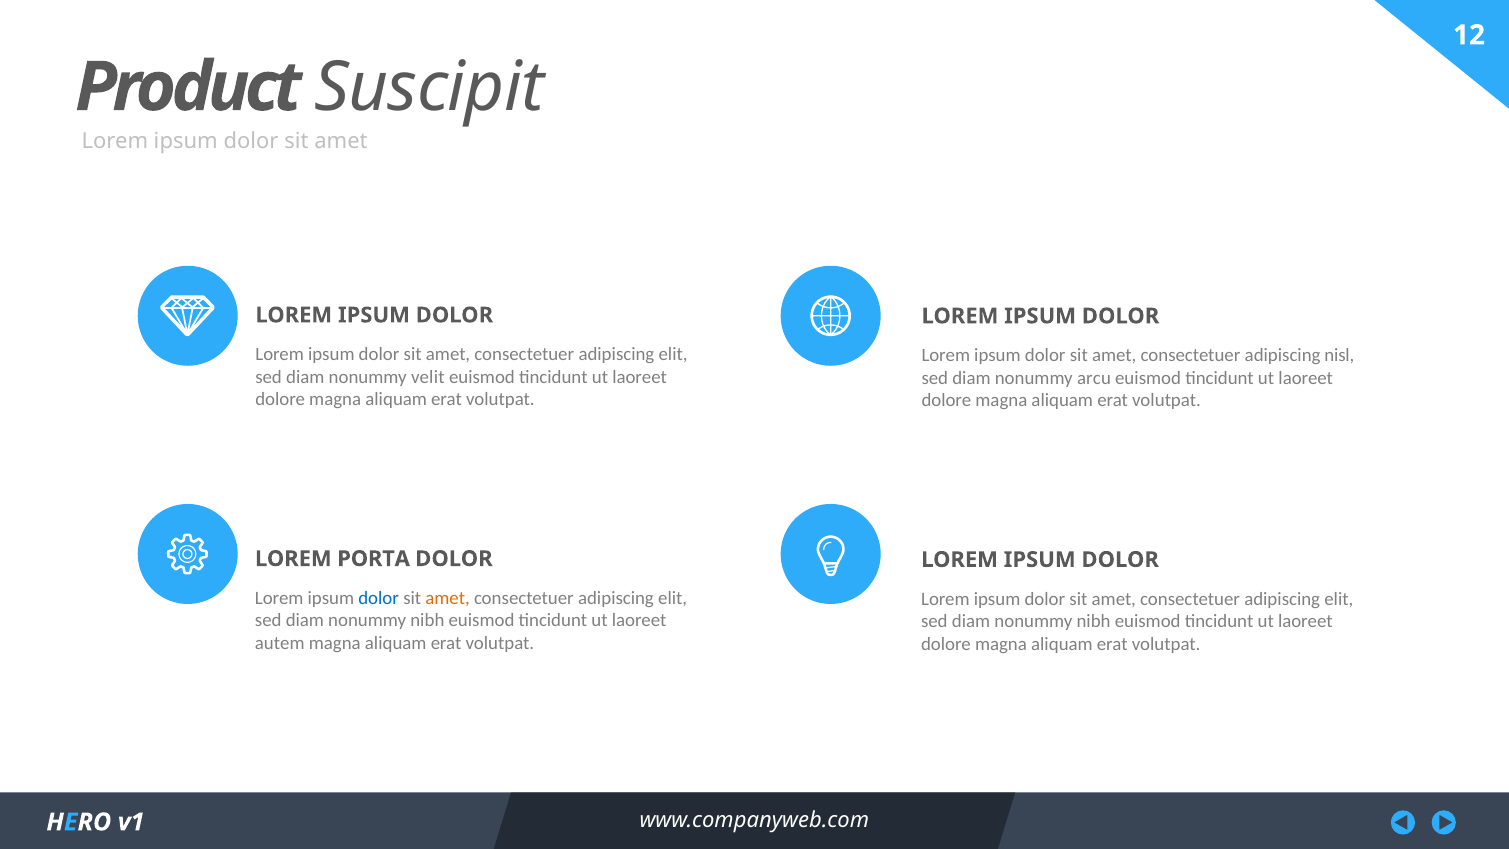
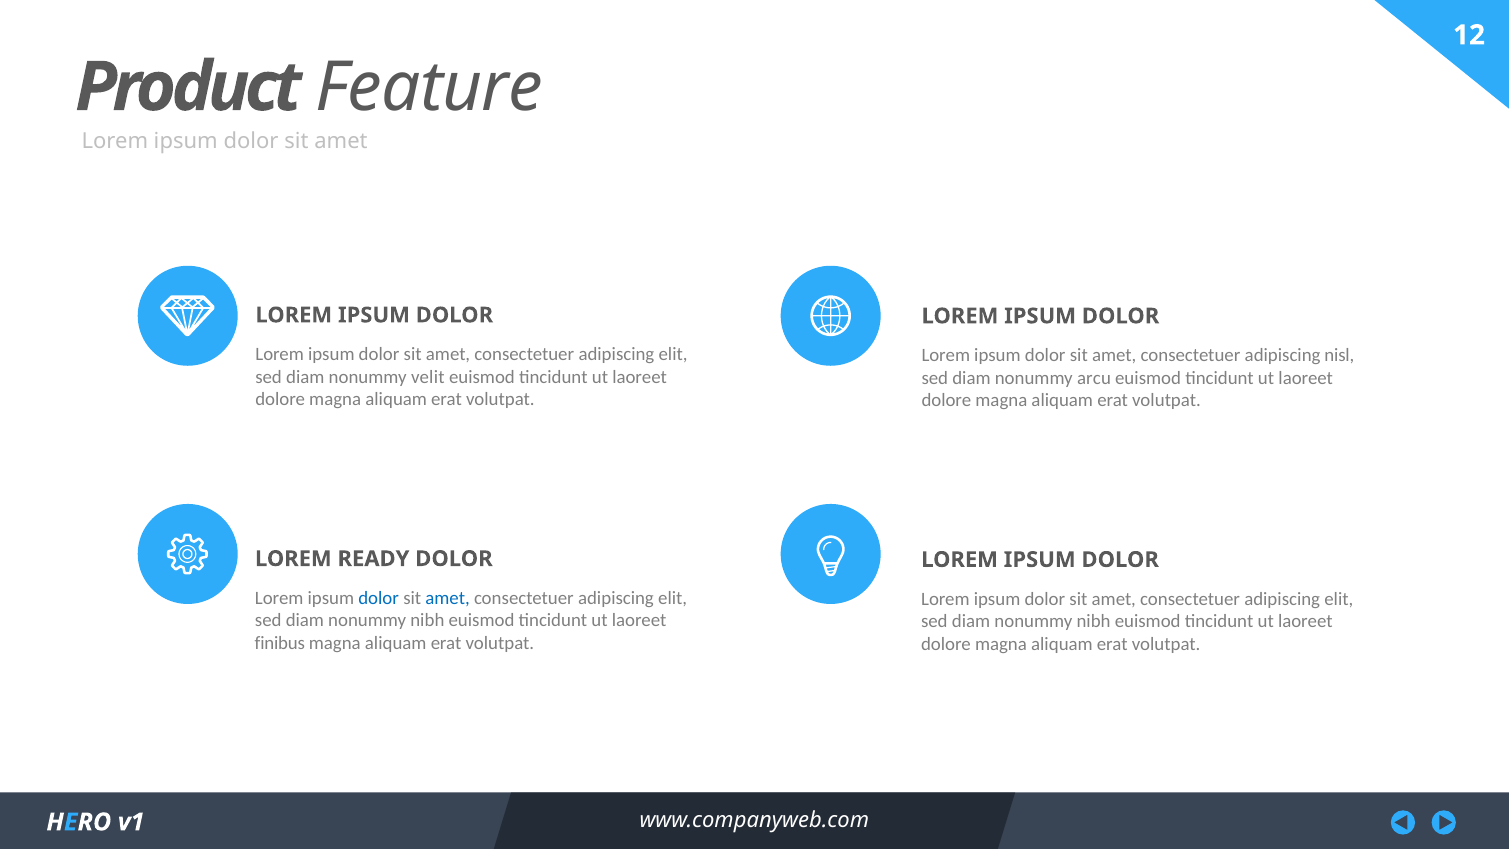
Suscipit: Suscipit -> Feature (429, 87)
PORTA: PORTA -> READY (373, 559)
amet colour: orange -> blue (448, 598)
autem: autem -> finibus (280, 643)
